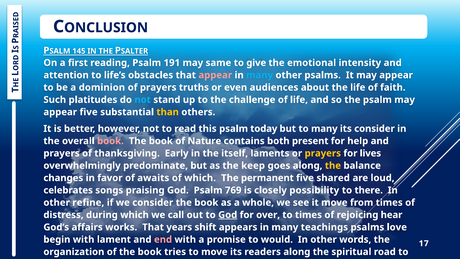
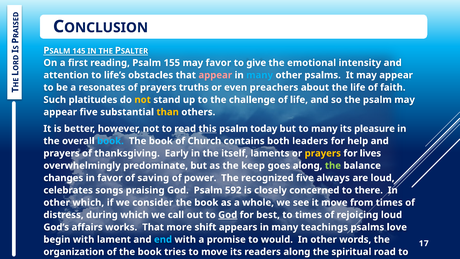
191: 191 -> 155 (172, 63)
may same: same -> favor (218, 63)
dominion: dominion -> resonates (102, 87)
audiences: audiences -> preachers (274, 87)
not colour: light blue -> yellow (143, 100)
this underline: none -> present (208, 129)
its consider: consider -> pleasure (375, 129)
book colour: pink -> light blue (110, 141)
Nature: Nature -> Church (204, 141)
present: present -> leaders (310, 141)
the colour: yellow -> light green (333, 165)
awaits: awaits -> saving (153, 178)
of which: which -> power (200, 178)
permanent: permanent -> recognized (267, 178)
shared: shared -> always (333, 178)
769: 769 -> 592 (233, 190)
possibility: possibility -> concerned (314, 190)
other refine: refine -> which (88, 202)
over: over -> best (268, 215)
rejoicing hear: hear -> loud (391, 215)
That years: years -> more (179, 227)
end colour: pink -> light blue (163, 239)
